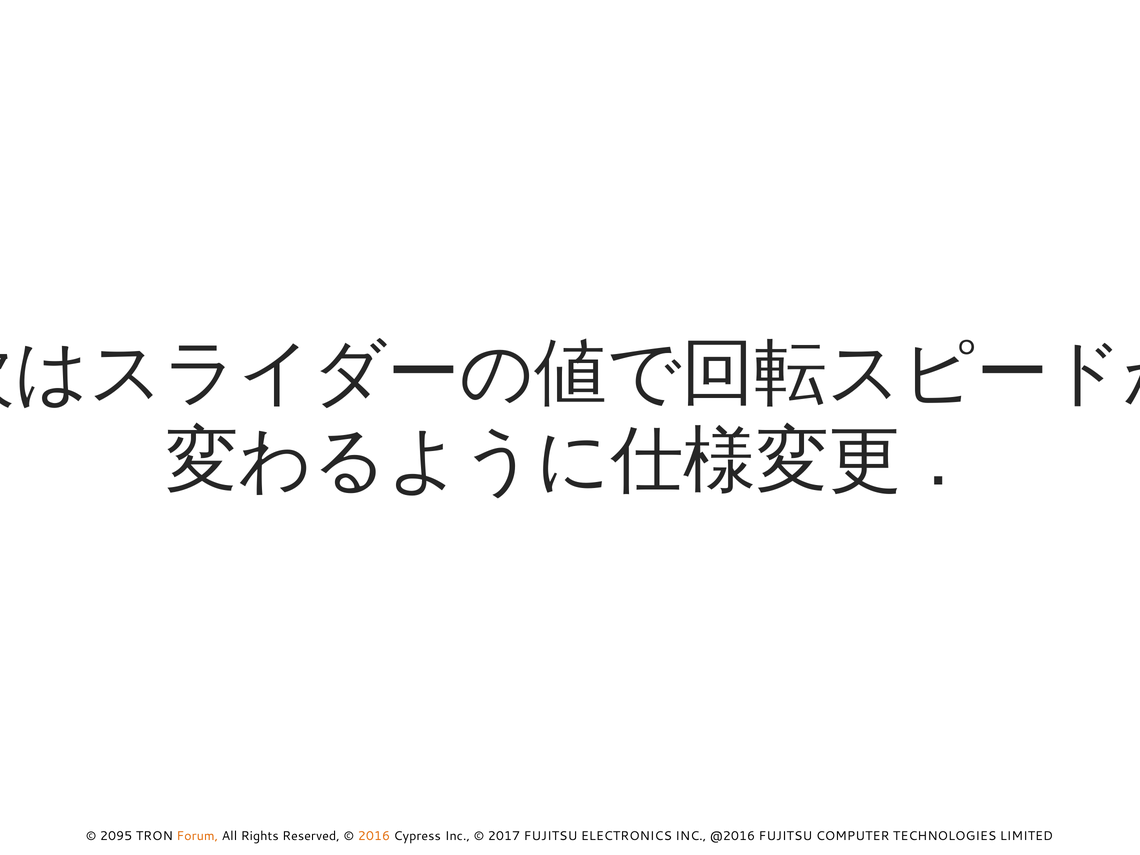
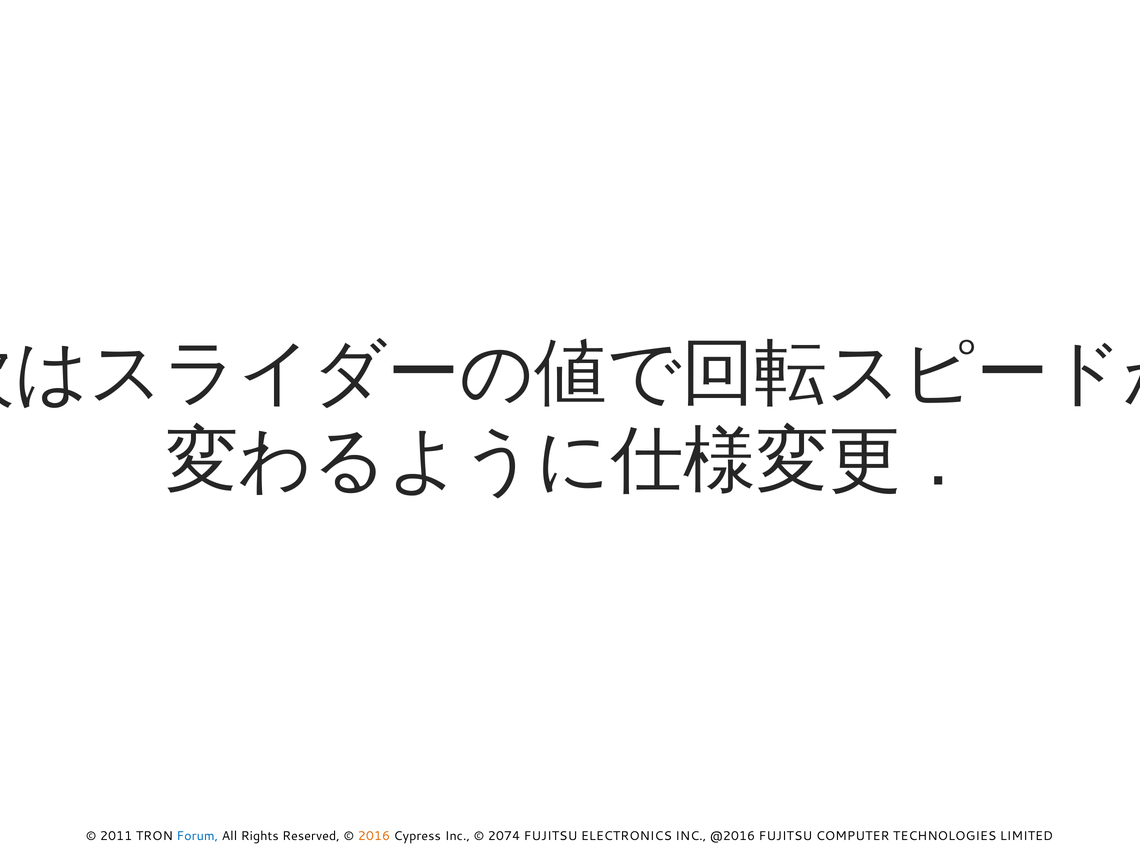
2095: 2095 -> 2011 (116, 836)
Forum colour: orange -> blue (197, 836)
2017: 2017 -> 2074 (504, 836)
